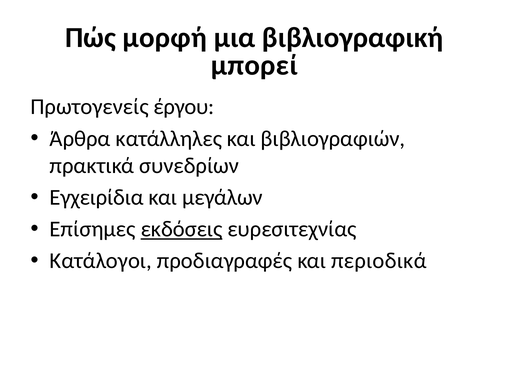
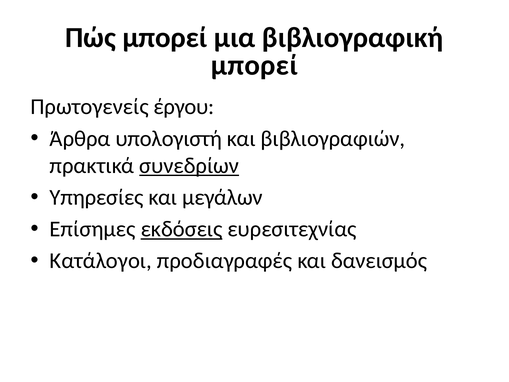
Πώς μορφή: μορφή -> μπορεί (165, 38)
κατάλληλες: κατάλληλες -> υπολογιστή (169, 138)
συνεδρίων underline: none -> present (189, 166)
Εγχειρίδια: Εγχειρίδια -> Υπηρεσίες (97, 197)
περιοδικά: περιοδικά -> δανεισμός (379, 261)
